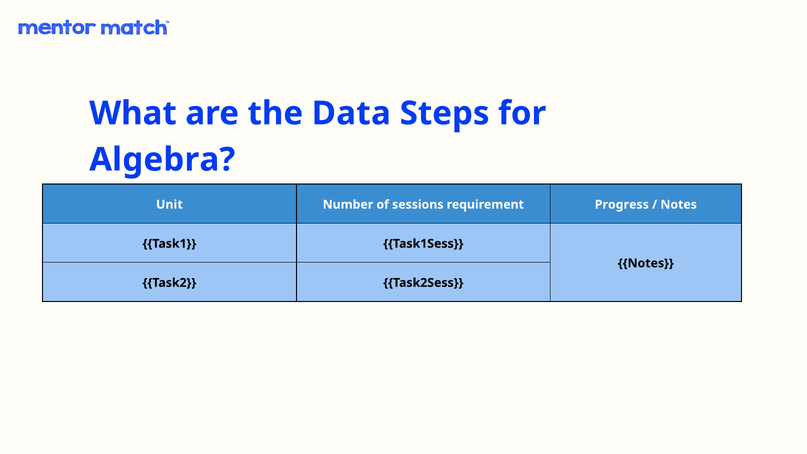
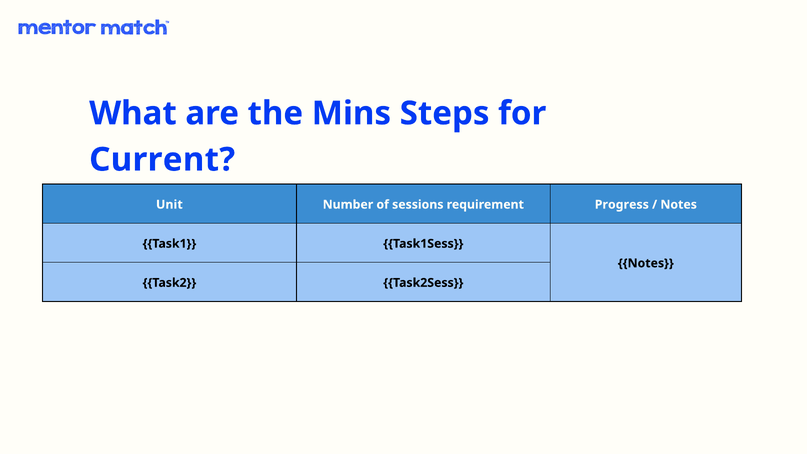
Data: Data -> Mins (351, 113)
Algebra: Algebra -> Current (162, 160)
